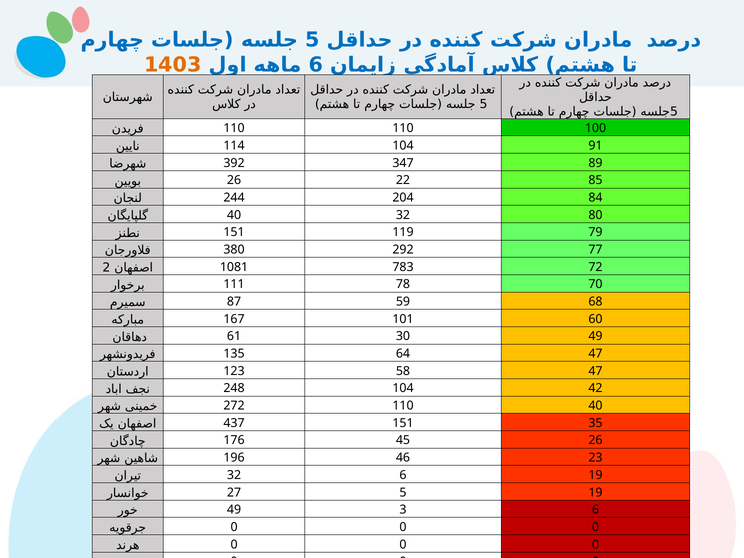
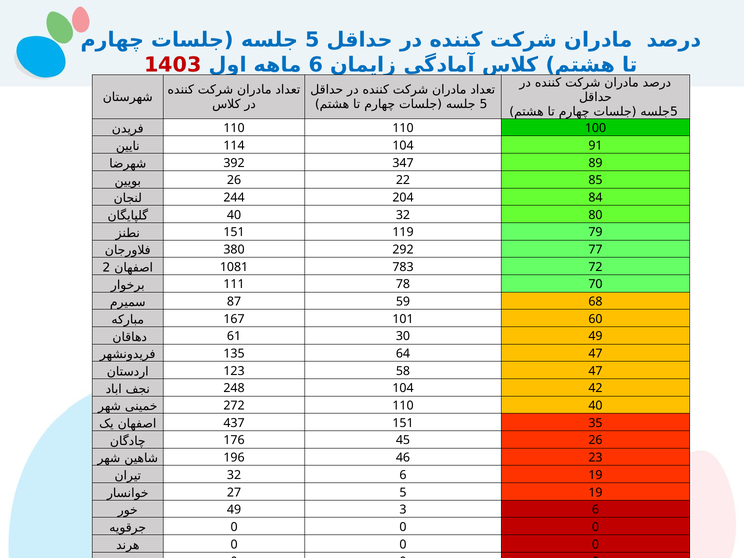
1403 colour: orange -> red (173, 65)
